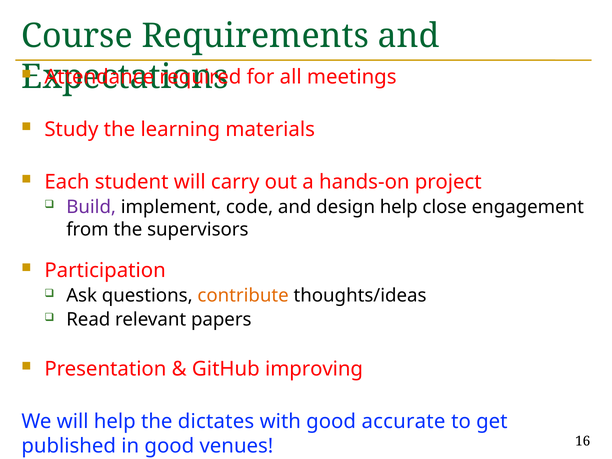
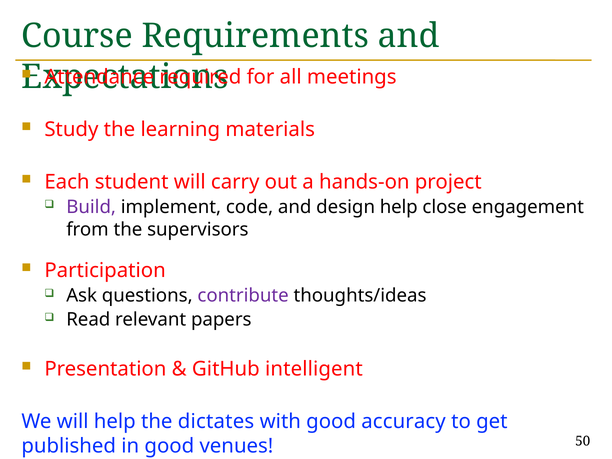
contribute colour: orange -> purple (243, 296)
improving: improving -> intelligent (314, 369)
accurate: accurate -> accuracy (404, 421)
16: 16 -> 50 (583, 441)
